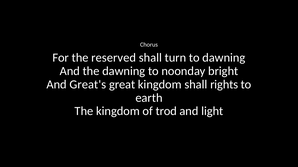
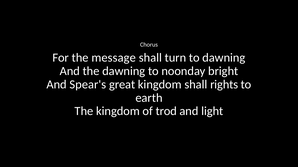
reserved: reserved -> message (114, 58)
Great's: Great's -> Spear's (88, 85)
